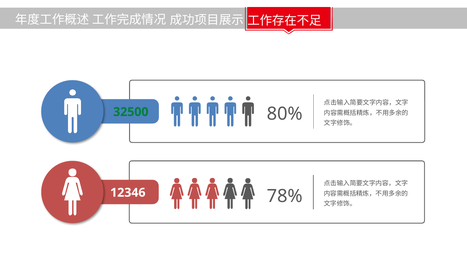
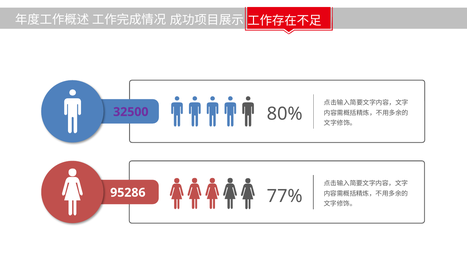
32500 colour: green -> purple (131, 112)
12346: 12346 -> 95286 (128, 193)
78%: 78% -> 77% (285, 196)
